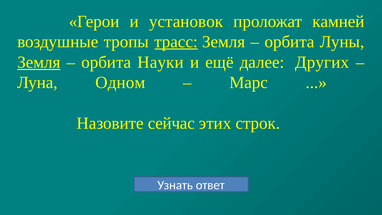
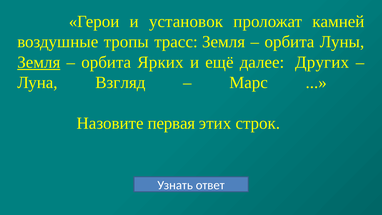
трасс underline: present -> none (176, 42)
Науки: Науки -> Ярких (161, 62)
Одном: Одном -> Взгляд (120, 83)
сейчас: сейчас -> первая (171, 123)
